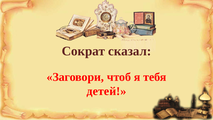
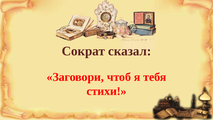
детей: детей -> стихи (107, 91)
